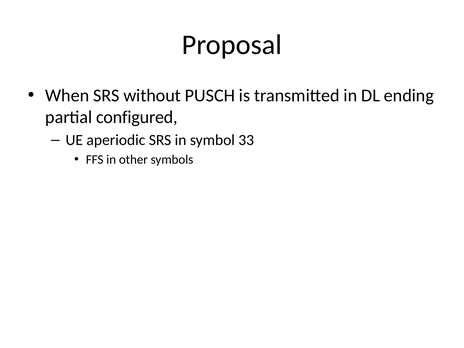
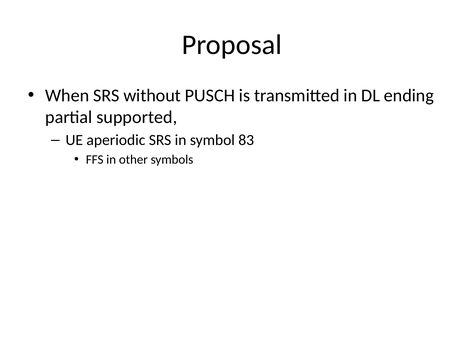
configured: configured -> supported (137, 117)
33: 33 -> 83 (246, 140)
